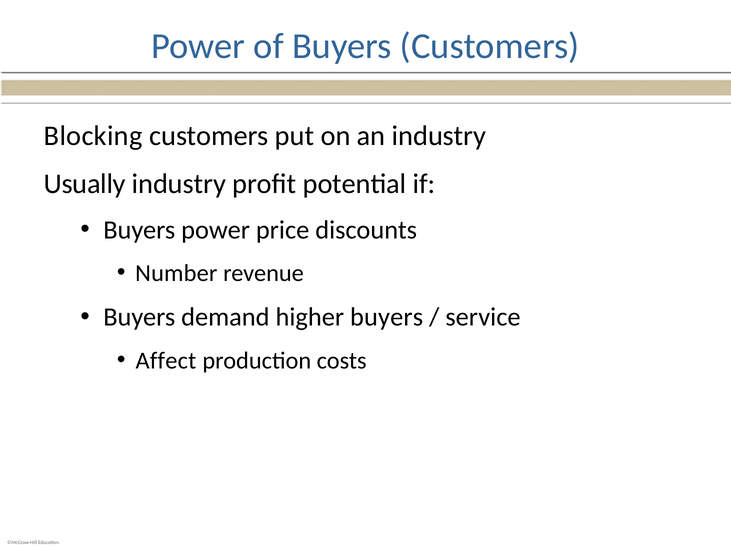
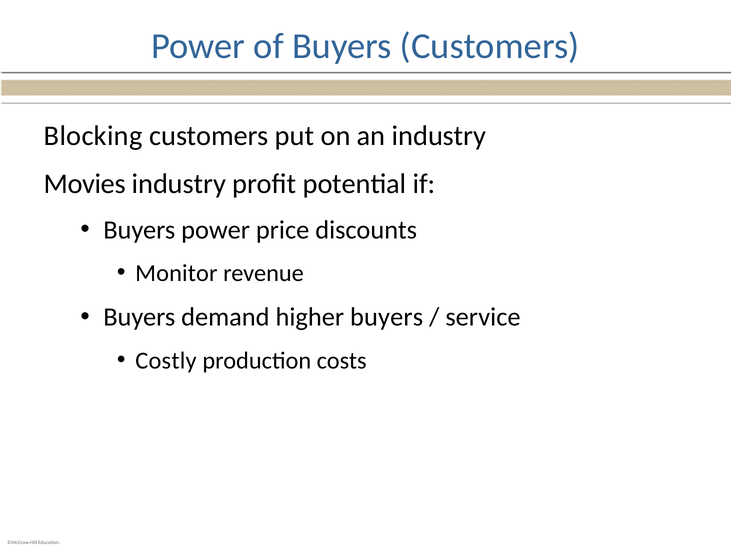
Usually: Usually -> Movies (85, 184)
Number: Number -> Monitor (176, 273)
Affect: Affect -> Costly (166, 361)
